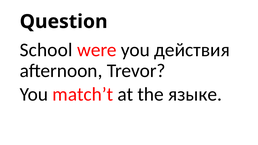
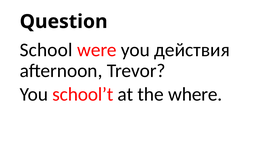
match’t: match’t -> school’t (83, 94)
языке: языке -> where (195, 94)
